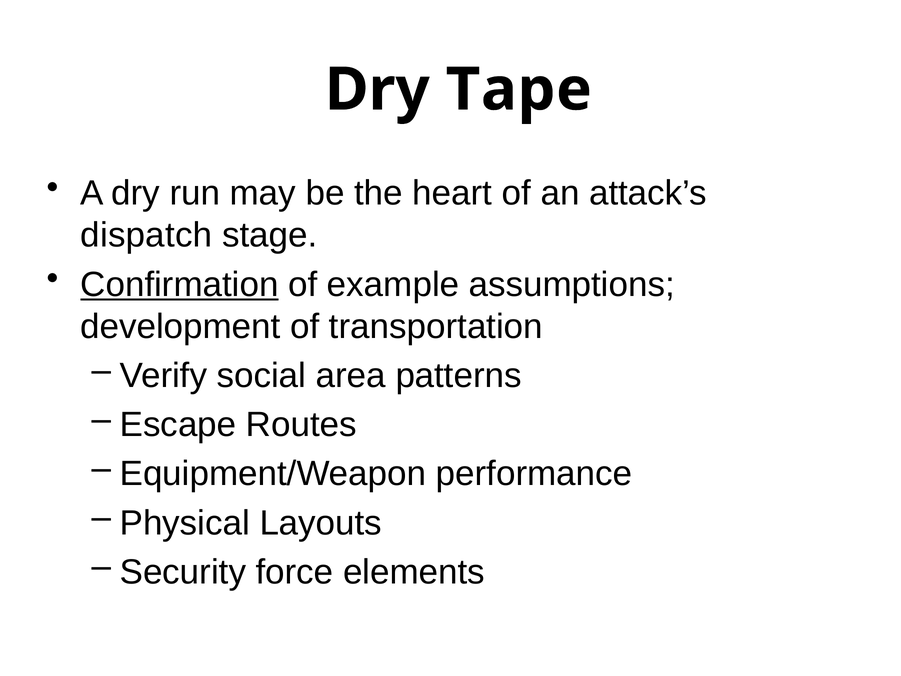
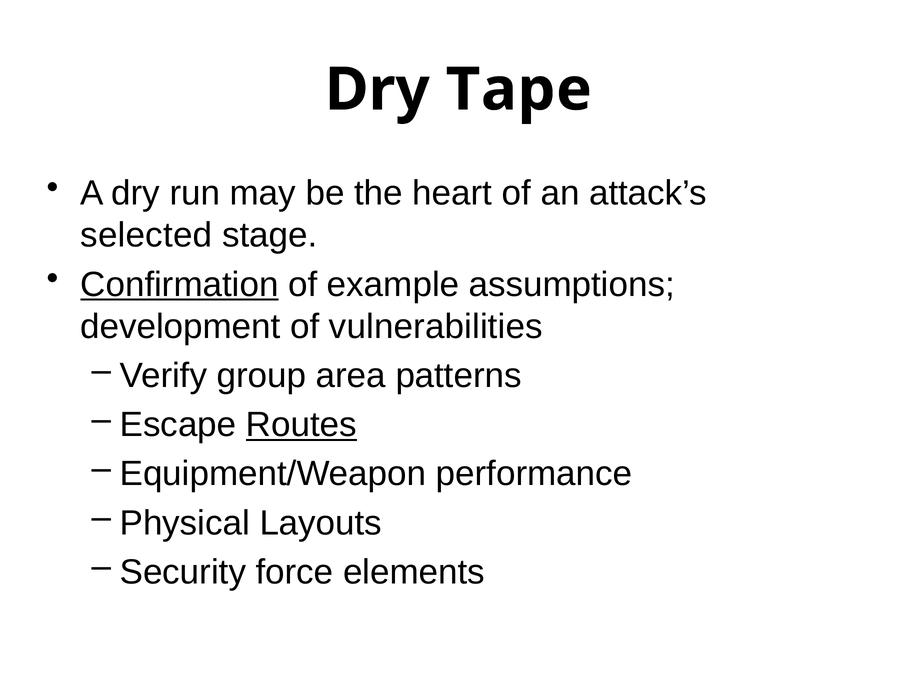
dispatch: dispatch -> selected (146, 235)
transportation: transportation -> vulnerabilities (436, 326)
social: social -> group (261, 376)
Routes underline: none -> present (301, 425)
